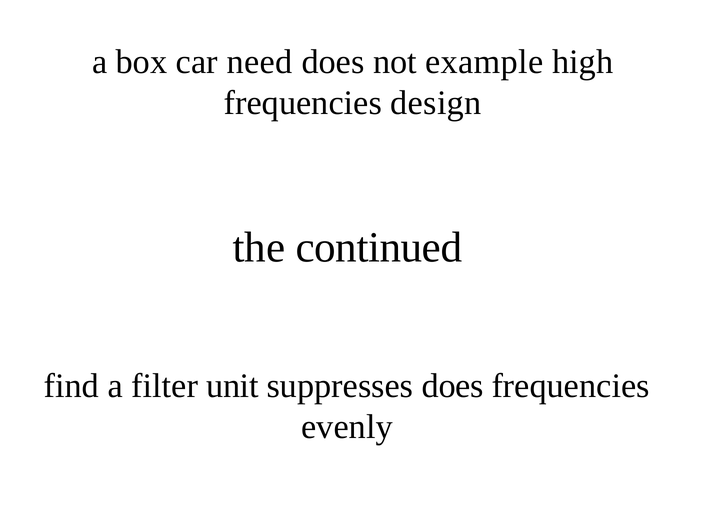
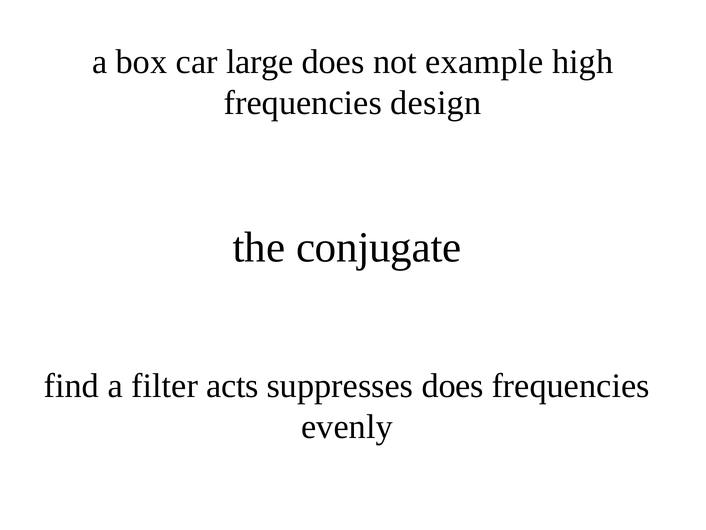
need: need -> large (260, 62)
continued: continued -> conjugate (379, 247)
unit: unit -> acts (232, 385)
